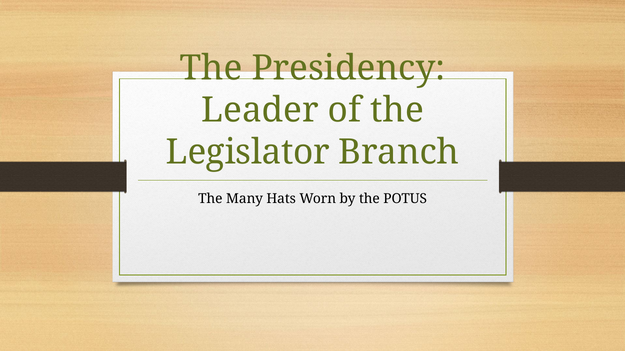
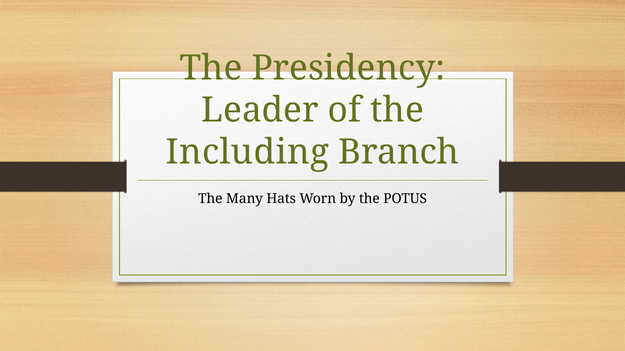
Legislator: Legislator -> Including (247, 153)
